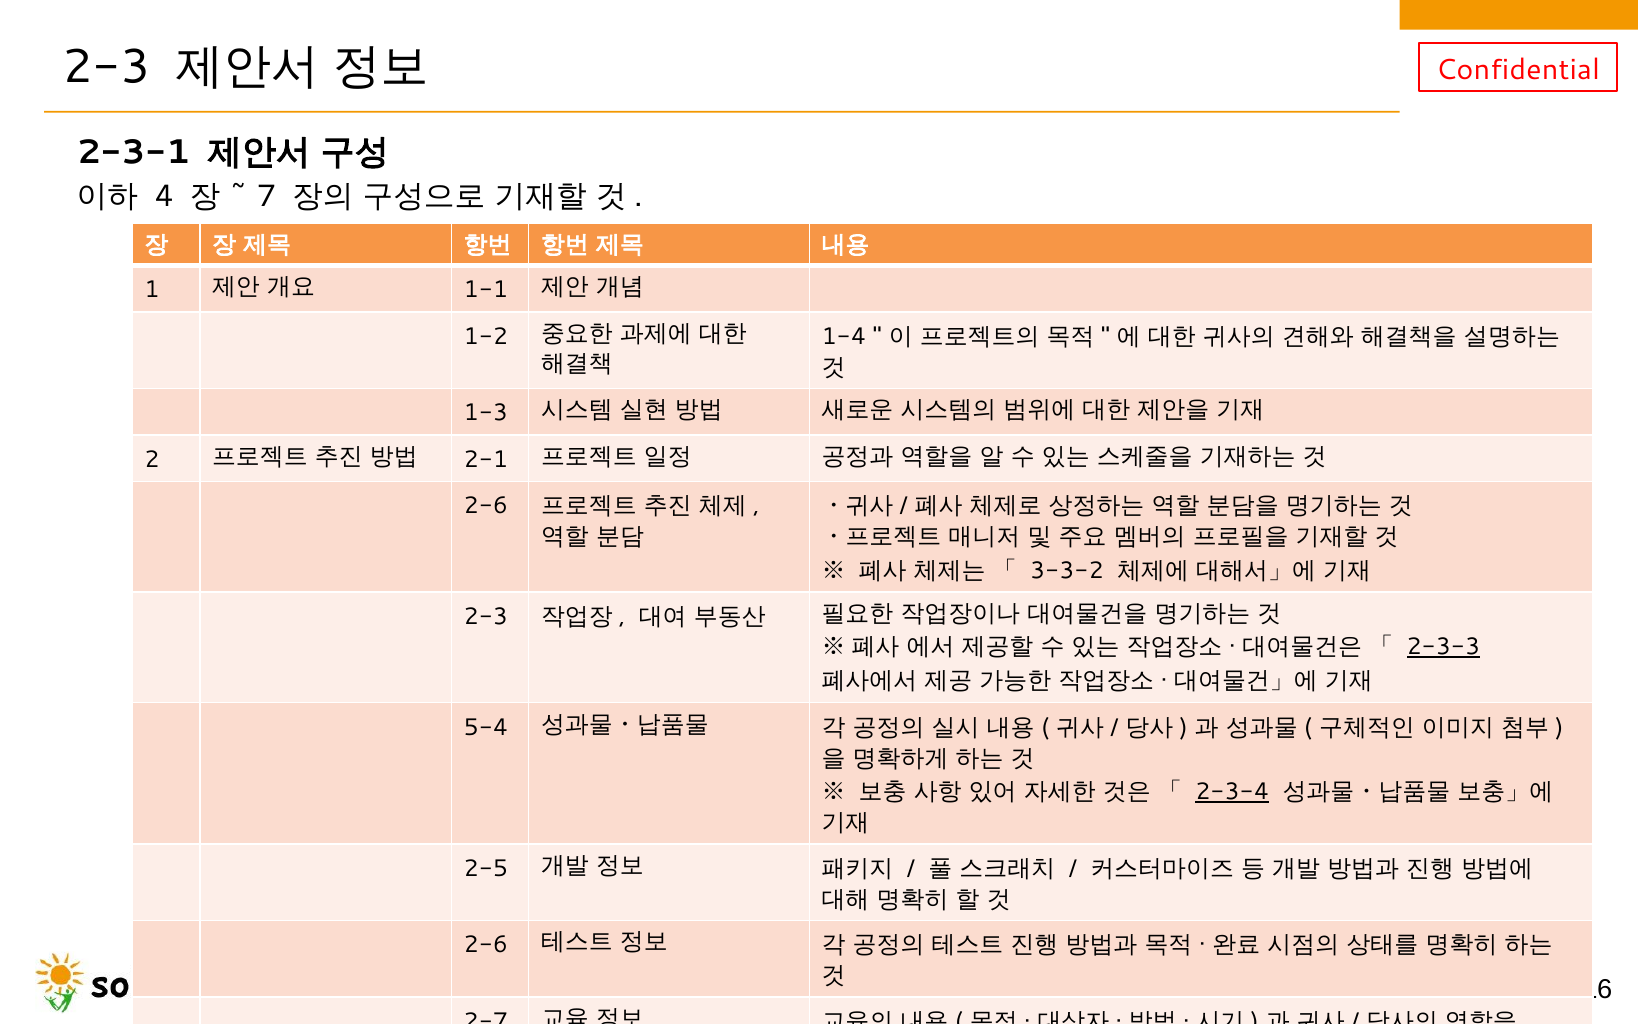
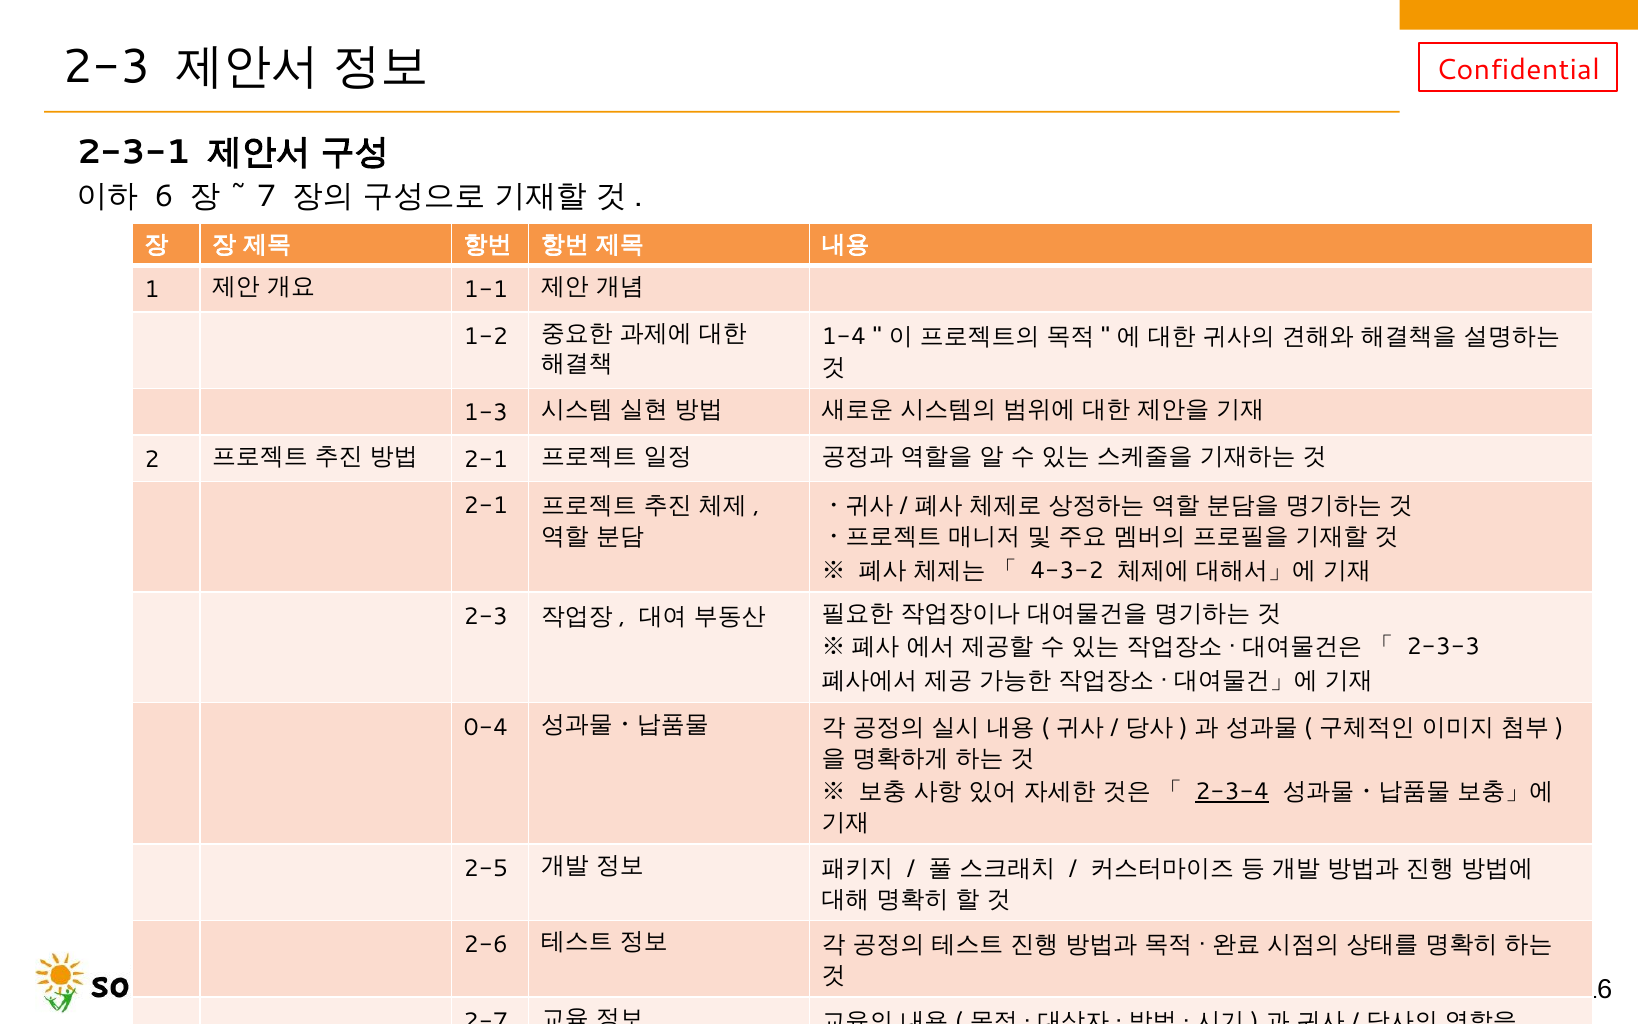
4: 4 -> 6 (164, 197)
2-6: 2-6 -> 2-1 (486, 506)
3-3-2: 3-3-2 -> 4-3-2 (1067, 570)
2-3-3 underline: present -> none (1443, 647)
5-4: 5-4 -> 0-4 (486, 727)
